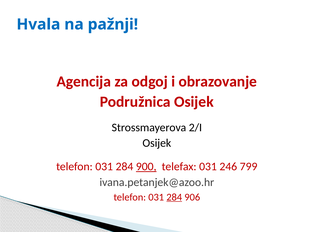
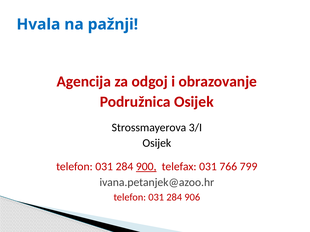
2/I: 2/I -> 3/I (195, 128)
246: 246 -> 766 (228, 167)
284 underline: present -> none (174, 198)
